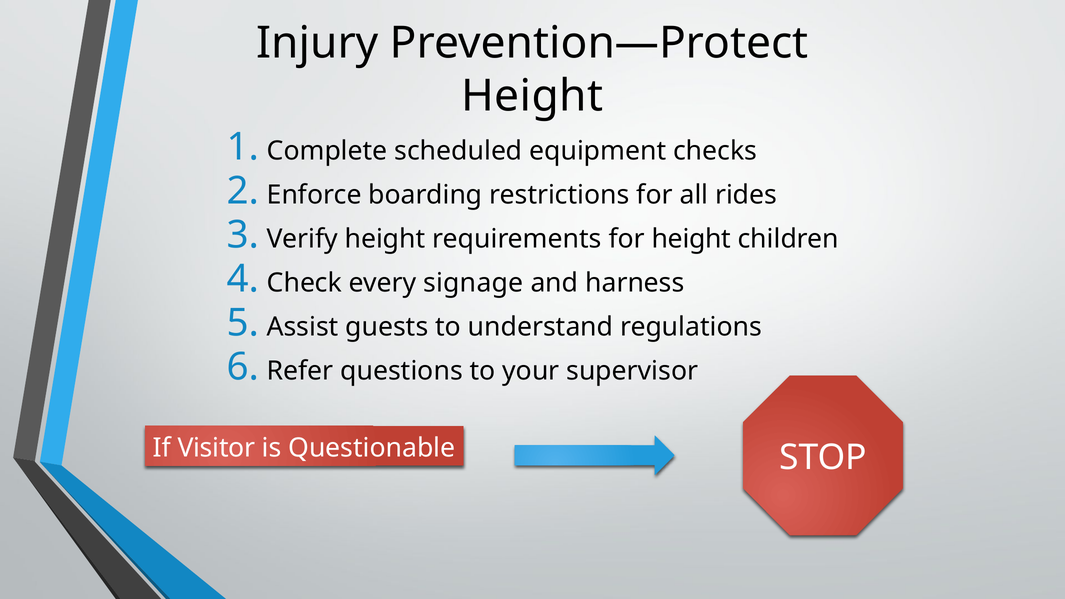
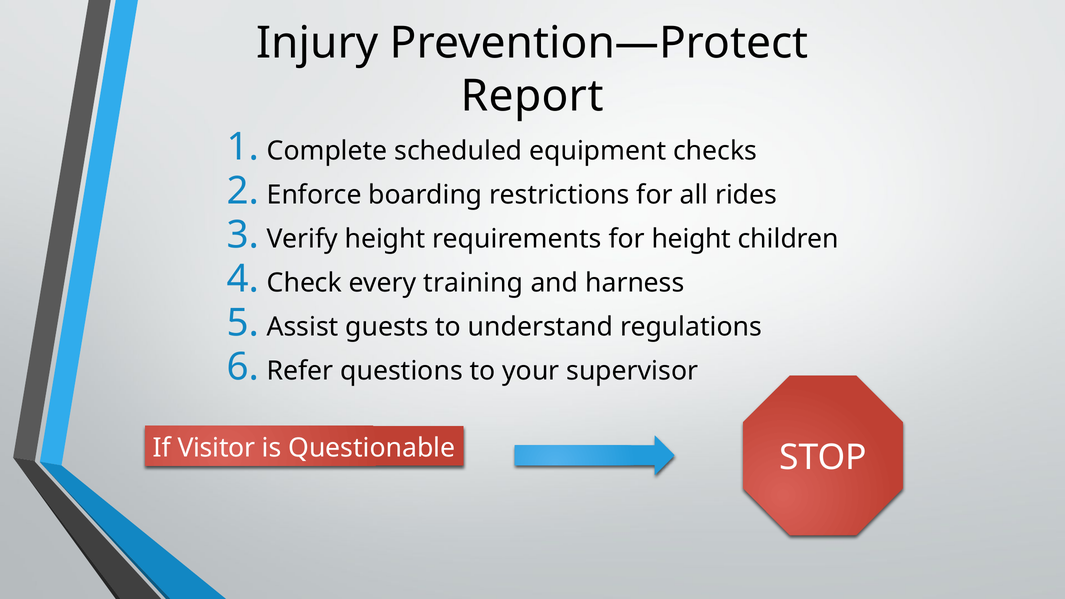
Height: Height -> Report (532, 96)
signage: signage -> training (473, 283)
